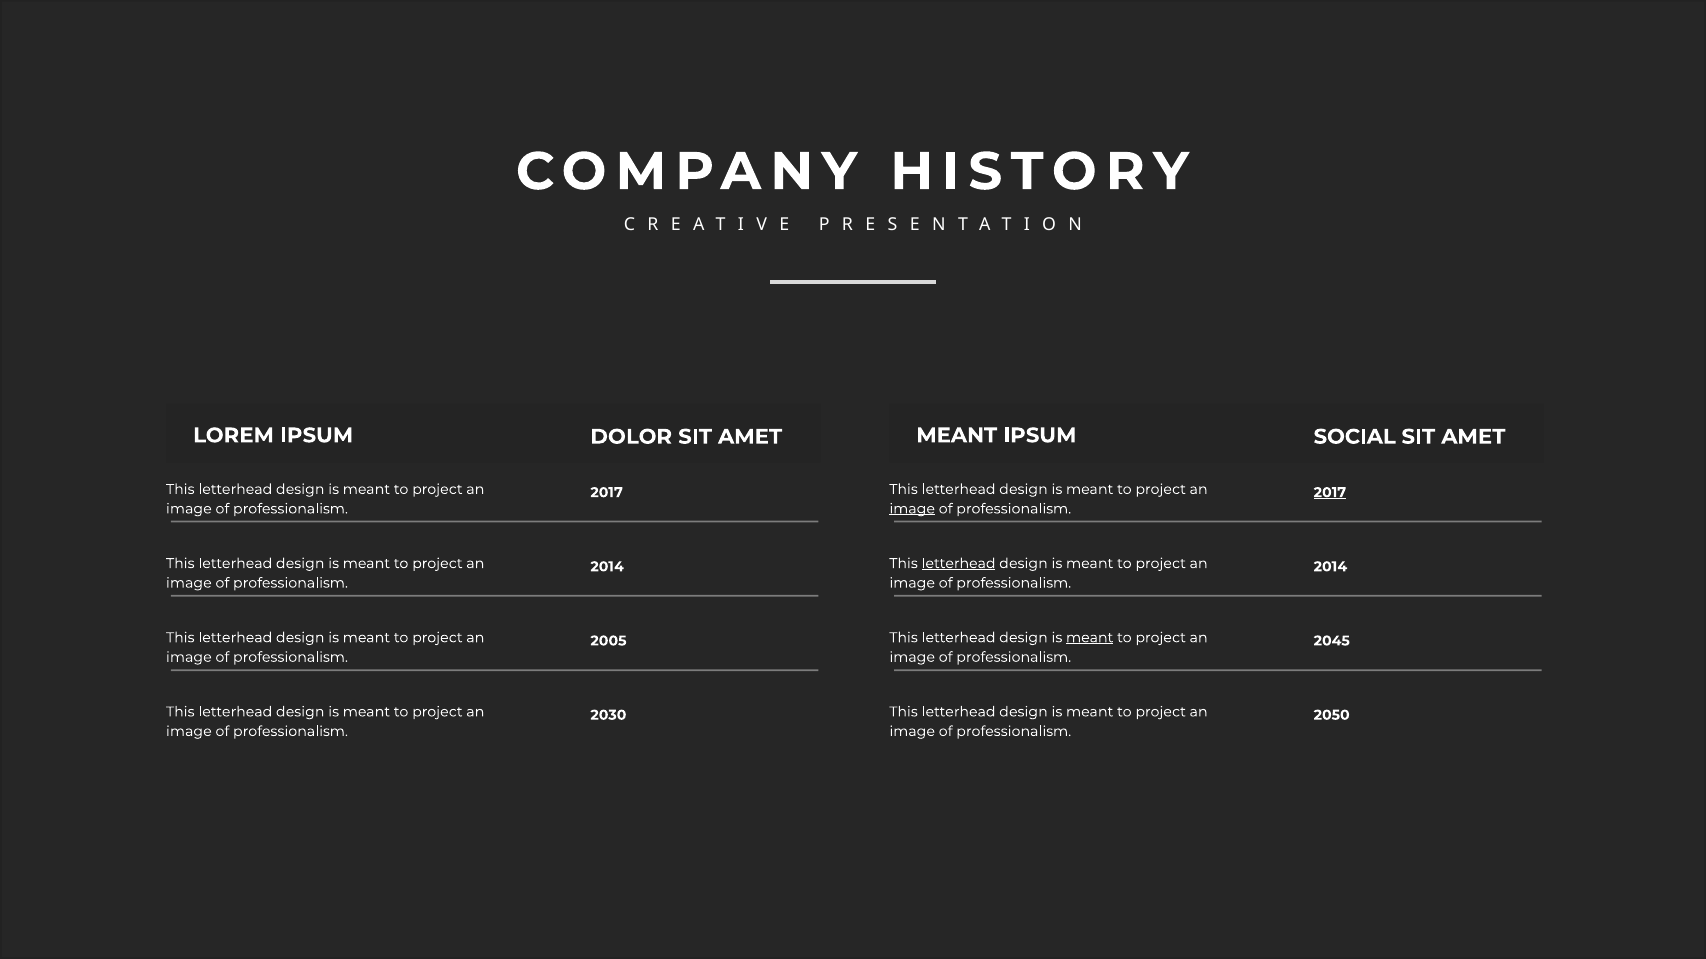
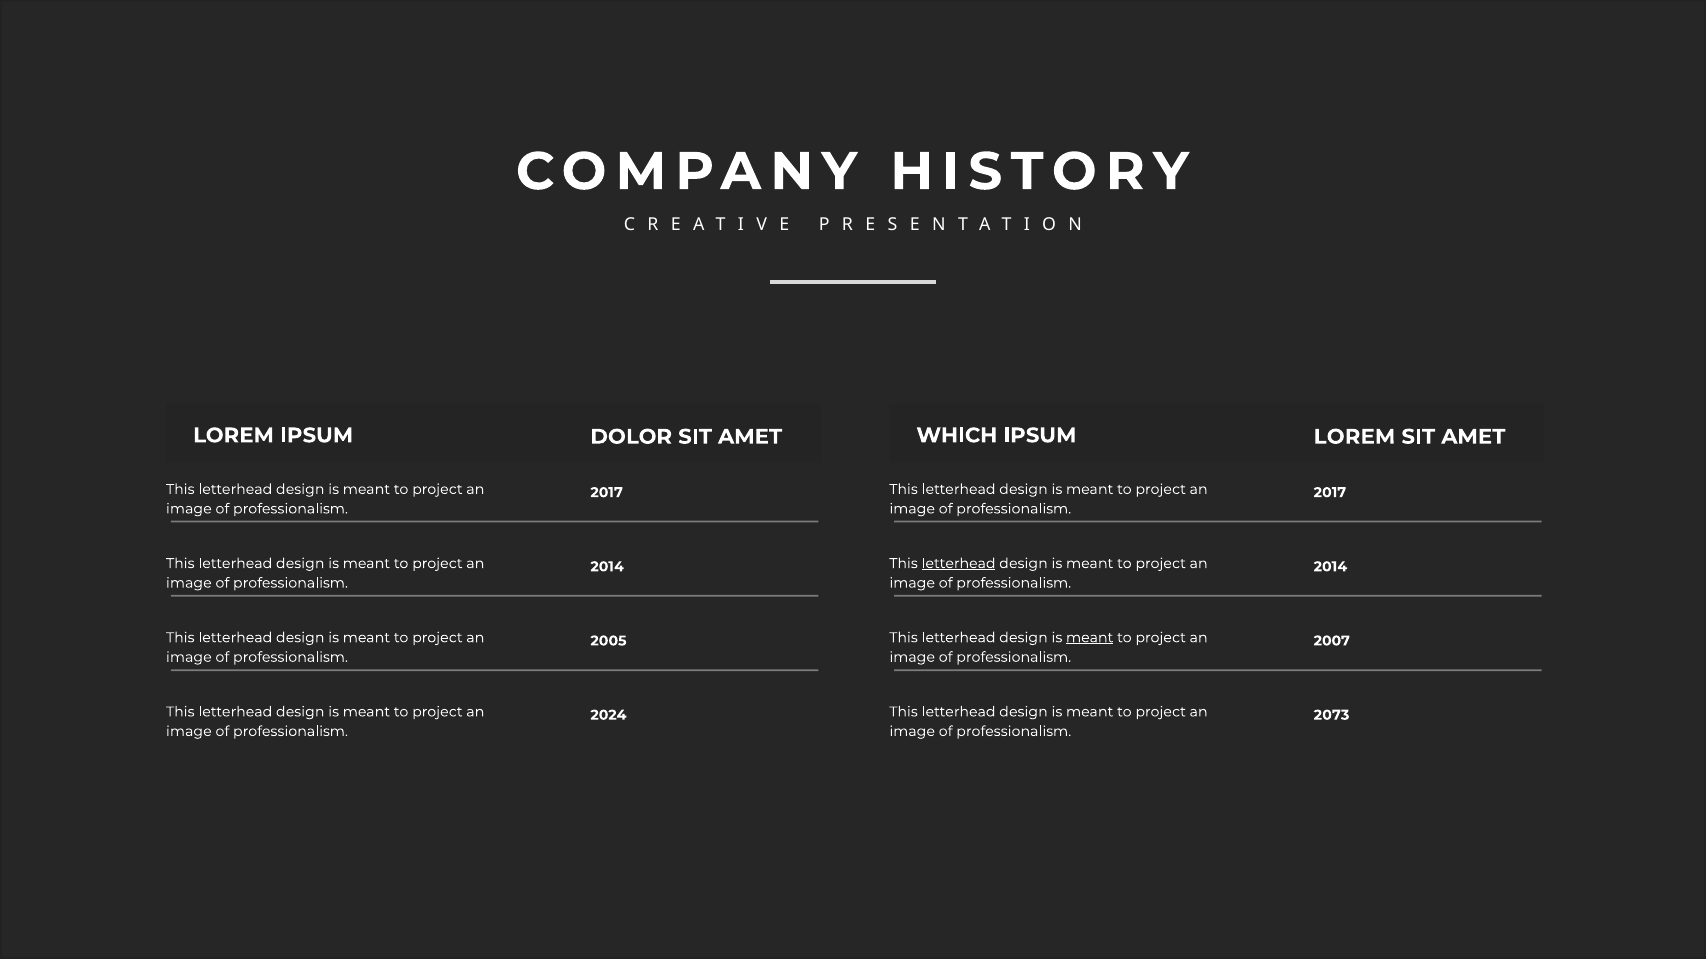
MEANT: MEANT -> WHICH (957, 436)
IPSUM SOCIAL: SOCIAL -> LOREM (1354, 437)
2017 underline: present -> none (1330, 493)
image underline: present -> none (912, 509)
2045: 2045 -> 2007 (1332, 641)
2030: 2030 -> 2024 (608, 715)
2050: 2050 -> 2073 (1332, 715)
